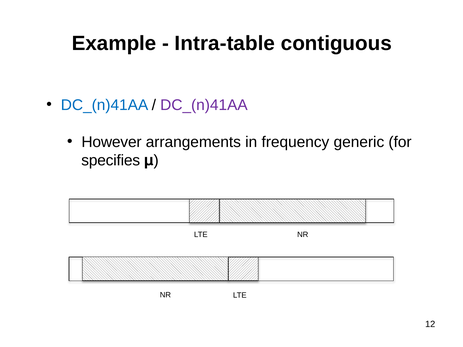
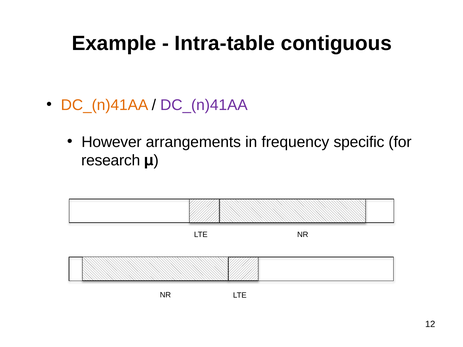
DC_(n)41AA colour: blue -> orange (105, 105)
generic: generic -> specific (359, 142)
specifies: specifies -> research (111, 161)
